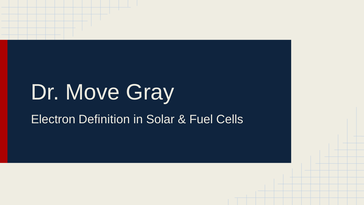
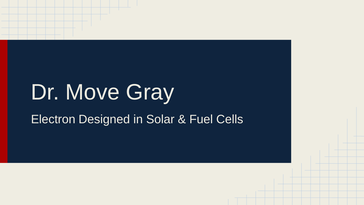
Definition: Definition -> Designed (104, 119)
